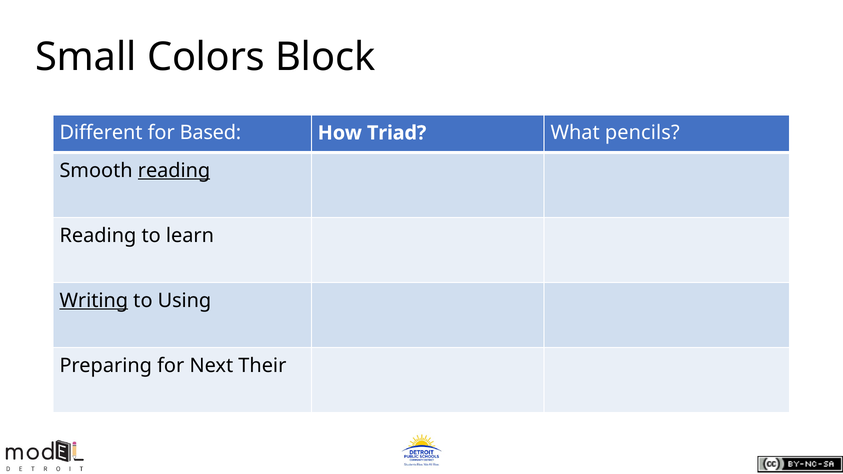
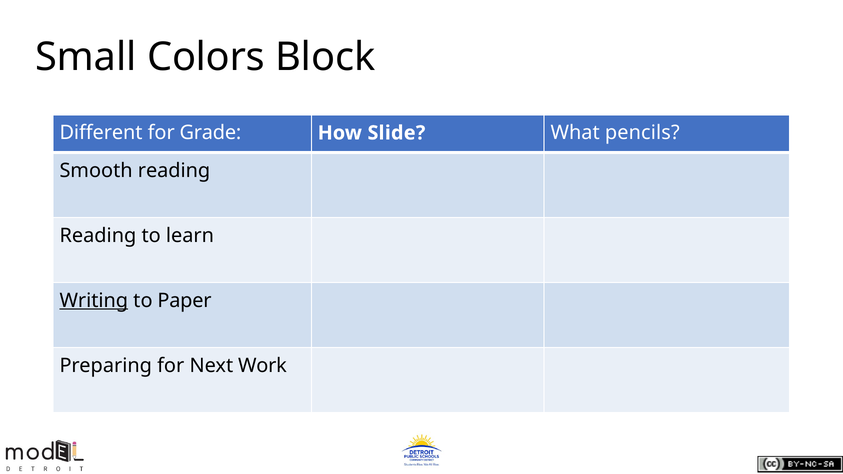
Based: Based -> Grade (210, 133)
Triad: Triad -> Slide (396, 133)
reading underline: present -> none (174, 171)
Using: Using -> Paper (184, 301)
Their: Their -> Work (262, 366)
